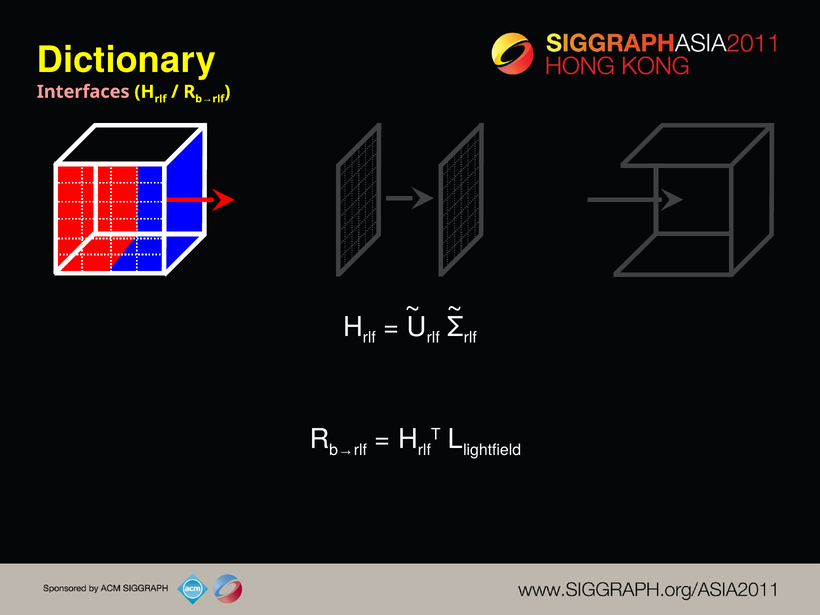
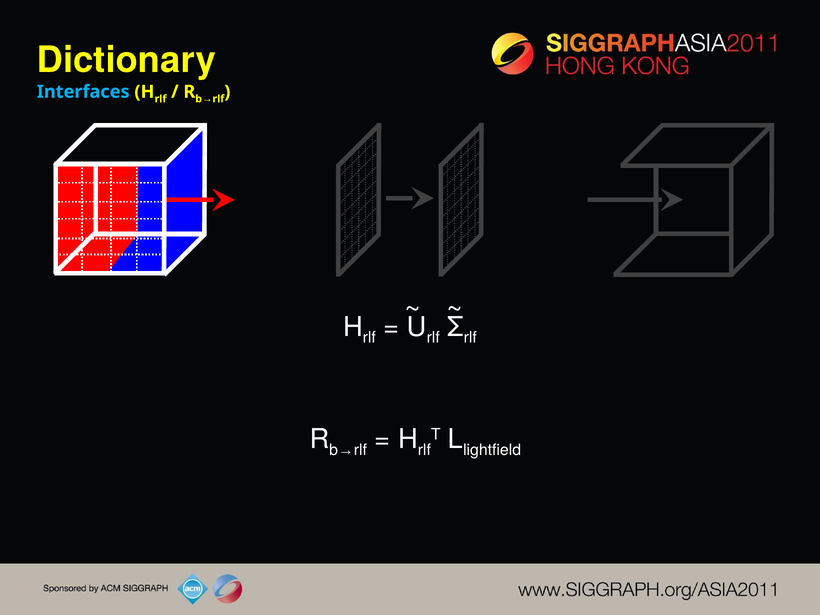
Interfaces colour: pink -> light blue (83, 92)
